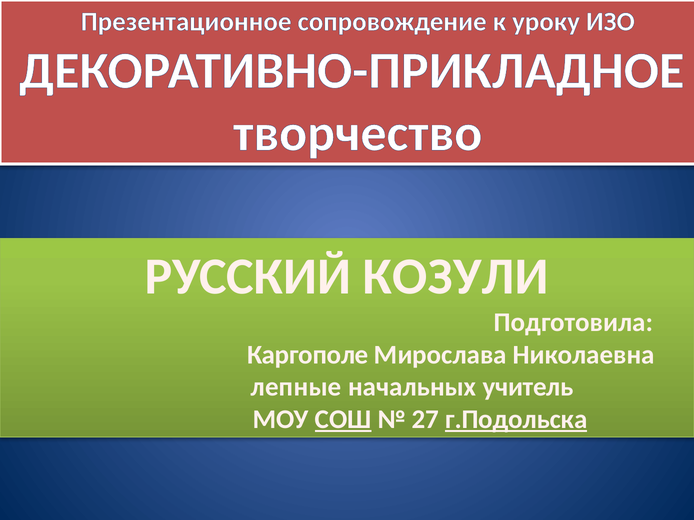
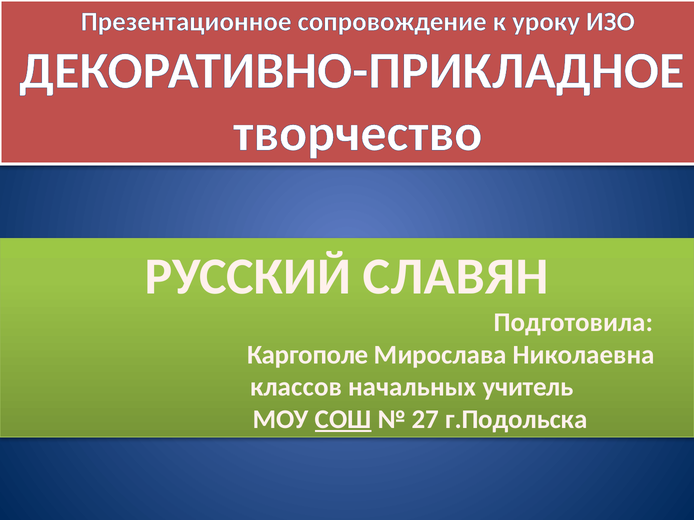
КОЗУЛИ: КОЗУЛИ -> СЛАВЯН (456, 277)
лепные: лепные -> классов (296, 387)
г.Подольска underline: present -> none (516, 420)
